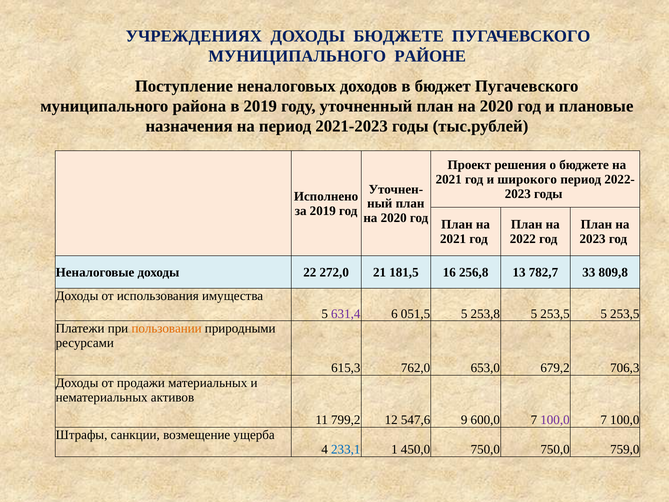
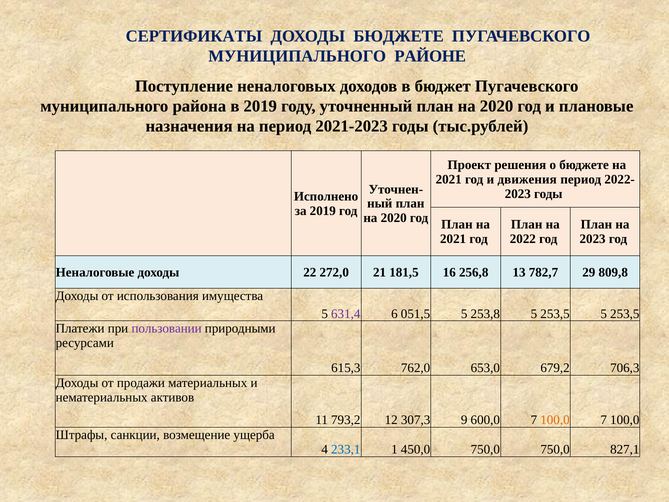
УЧРЕЖДЕНИЯХ: УЧРЕЖДЕНИЯХ -> СЕРТИФИКАТЫ (194, 36)
широкого: широкого -> движения (527, 179)
33: 33 -> 29 (589, 272)
пользовании colour: orange -> purple (167, 328)
799,2: 799,2 -> 793,2 (346, 420)
547,6: 547,6 -> 307,3 (416, 420)
100,0 colour: purple -> orange (555, 420)
759,0: 759,0 -> 827,1 (625, 449)
